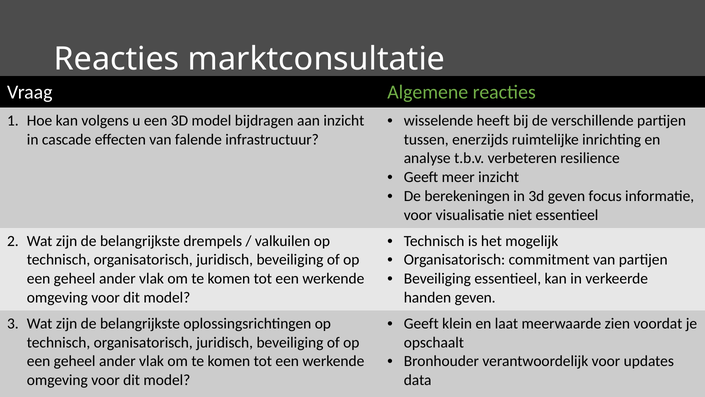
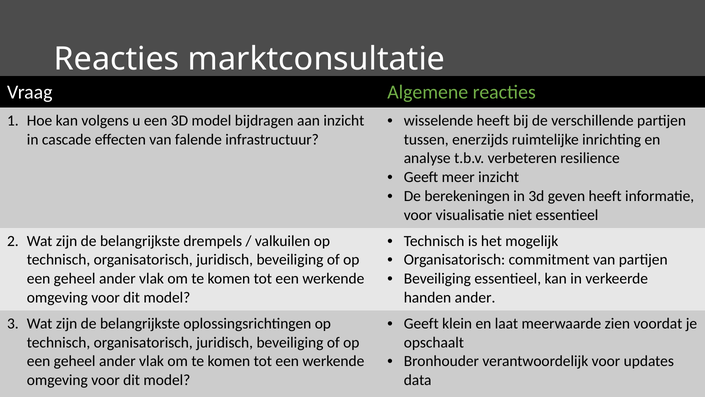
geven focus: focus -> heeft (605, 196)
handen geven: geven -> ander (475, 297)
